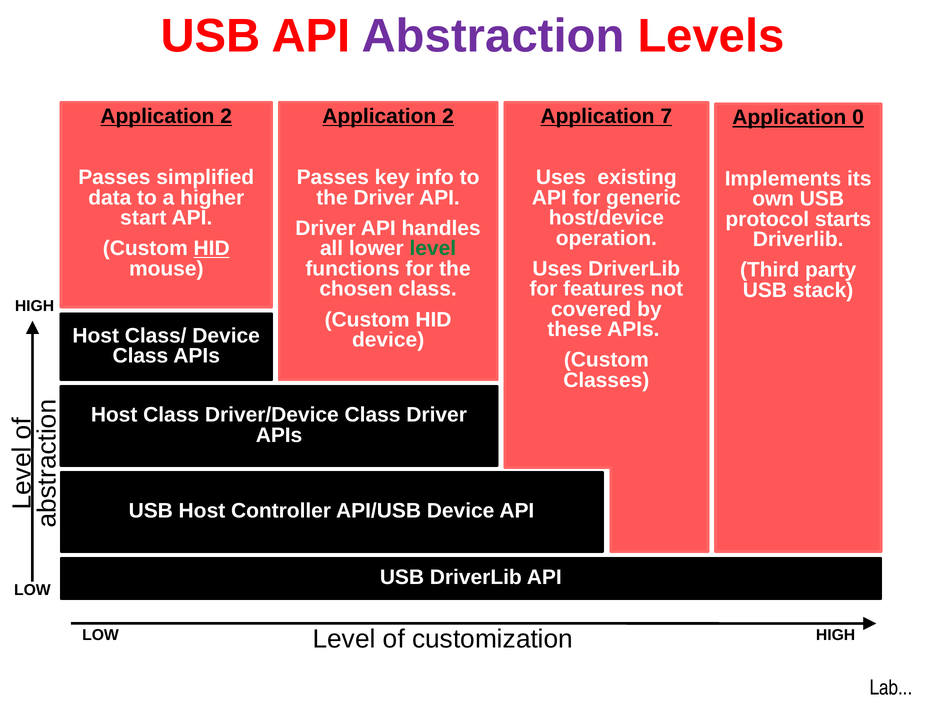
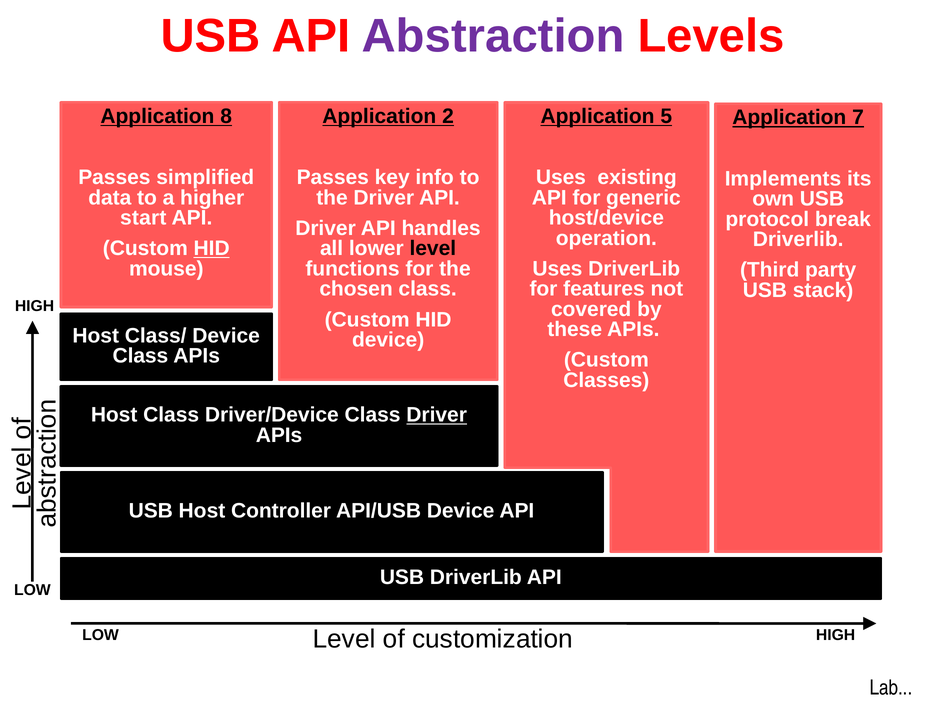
2: 2 -> 8 (226, 116)
7: 7 -> 5 (666, 116)
0: 0 -> 7 (858, 118)
starts: starts -> break (843, 219)
level colour: green -> black (433, 249)
Driver underline: none -> present (437, 415)
